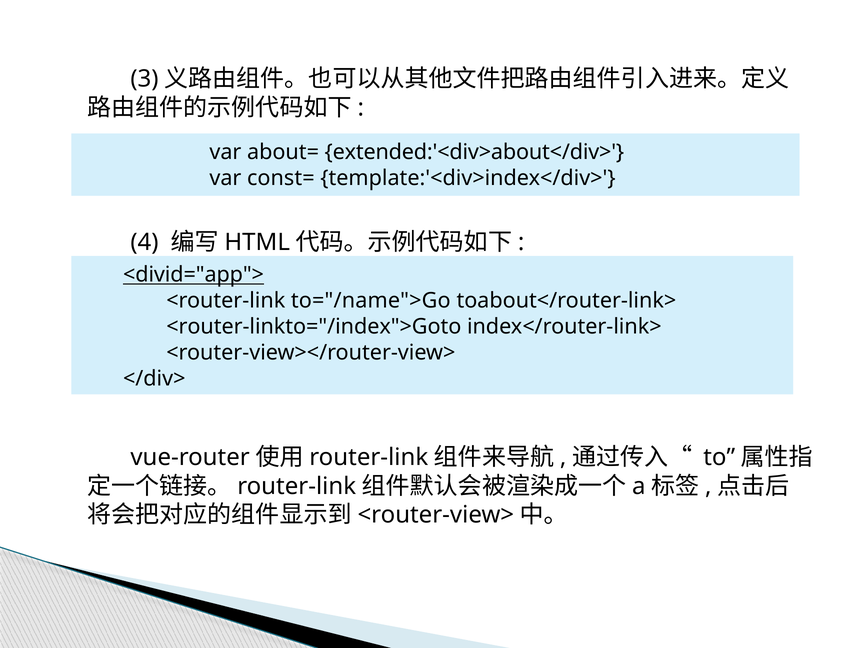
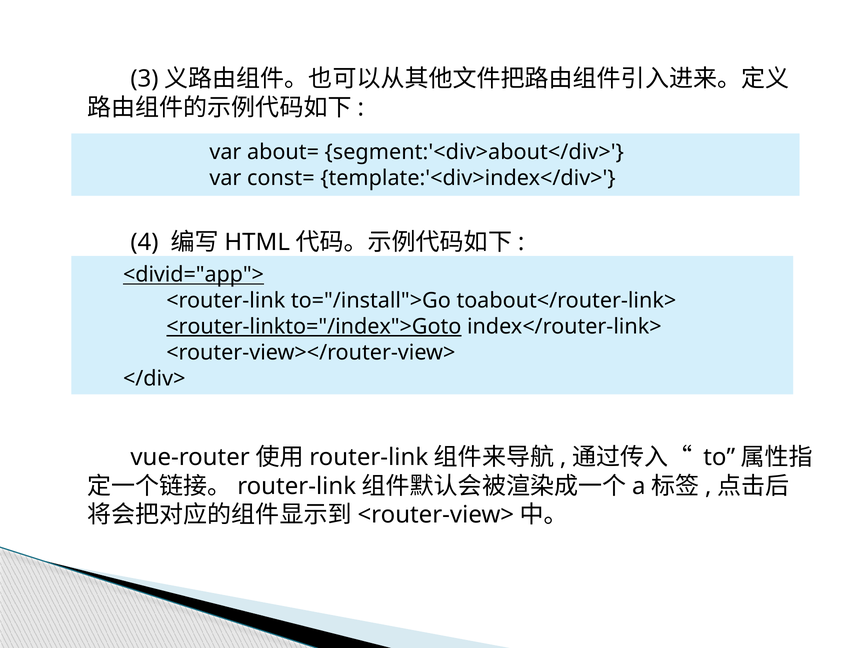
extended:'<div>about</div>: extended:'<div>about</div> -> segment:'<div>about</div> (474, 152)
to="/name">Go: to="/name">Go -> to="/install">Go (371, 301)
<router-linkto="/index">Goto underline: none -> present (314, 327)
